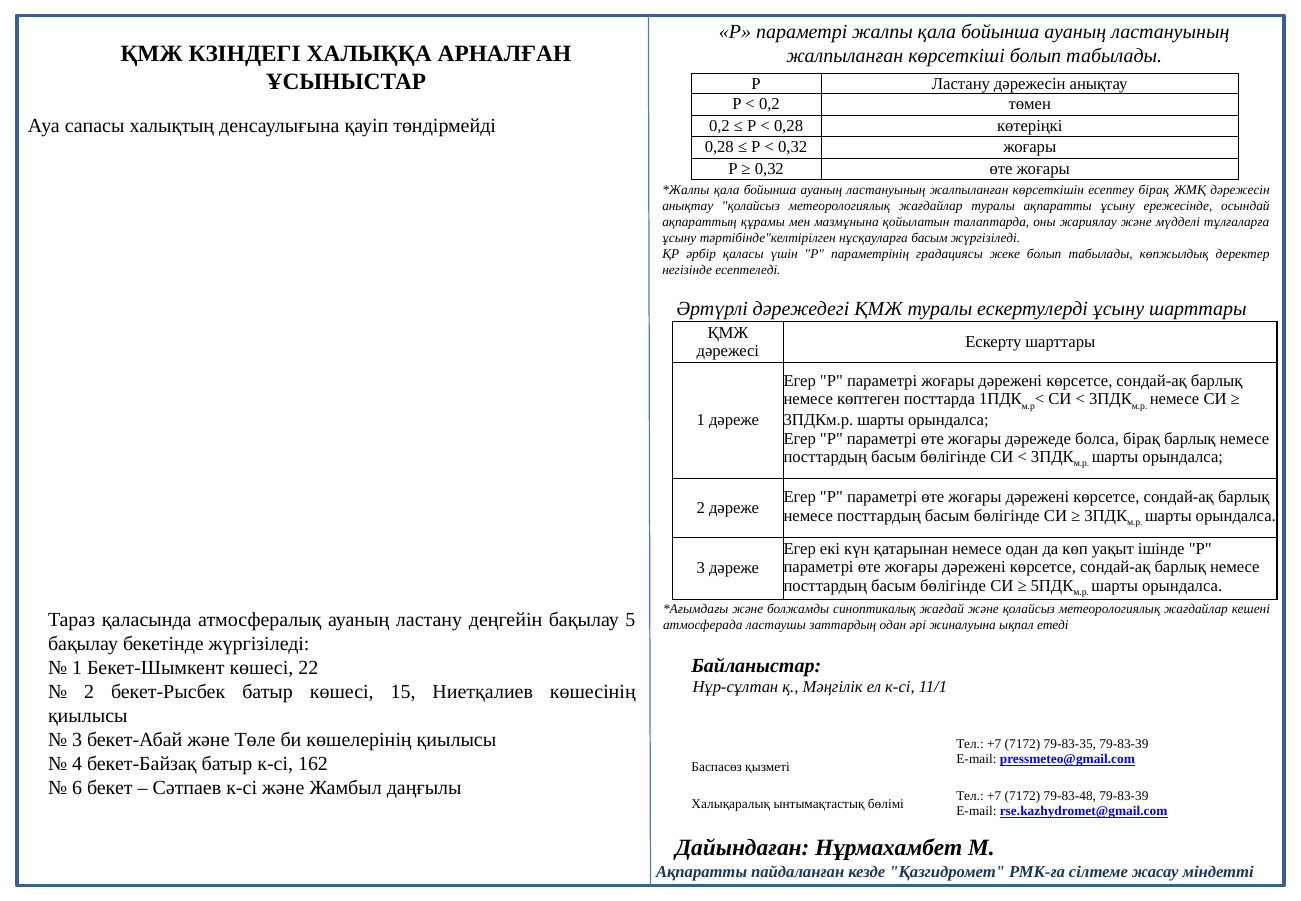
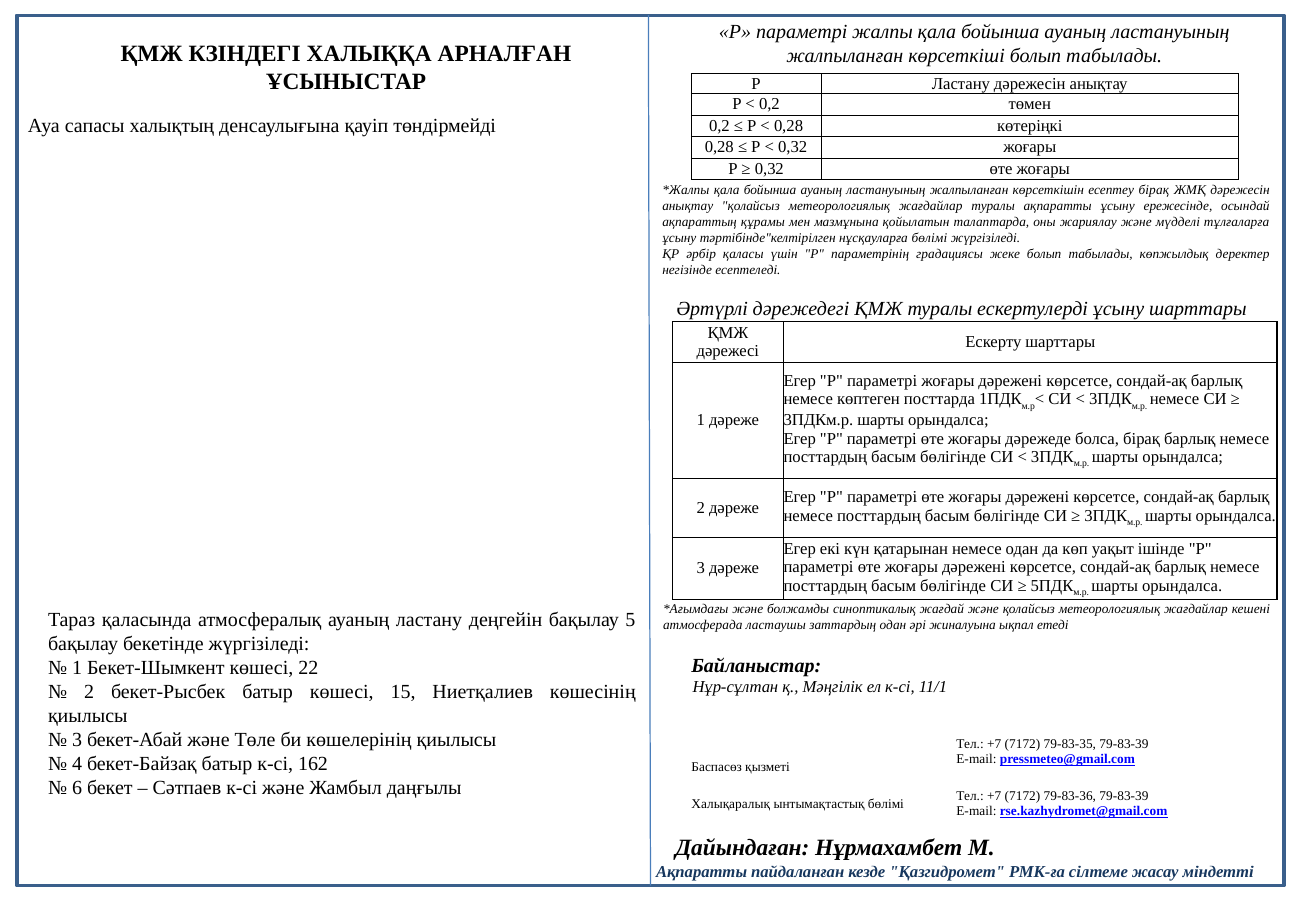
нұсқауларға басым: басым -> бөлімі (929, 238)
79-83-48: 79-83-48 -> 79-83-36 (1070, 796)
